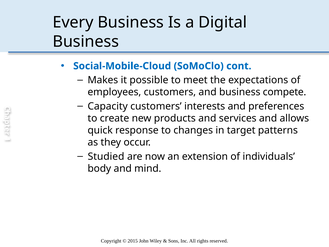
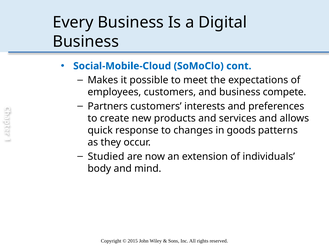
Capacity: Capacity -> Partners (108, 106)
target: target -> goods (241, 130)
